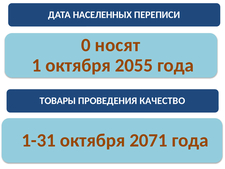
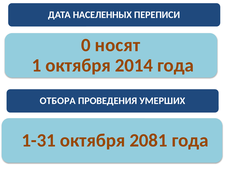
2055: 2055 -> 2014 (134, 65)
ТОВАРЫ: ТОВАРЫ -> ОТБОРА (58, 101)
КАЧЕСТВО: КАЧЕСТВО -> УМЕРШИХ (162, 101)
2071: 2071 -> 2081 (148, 140)
